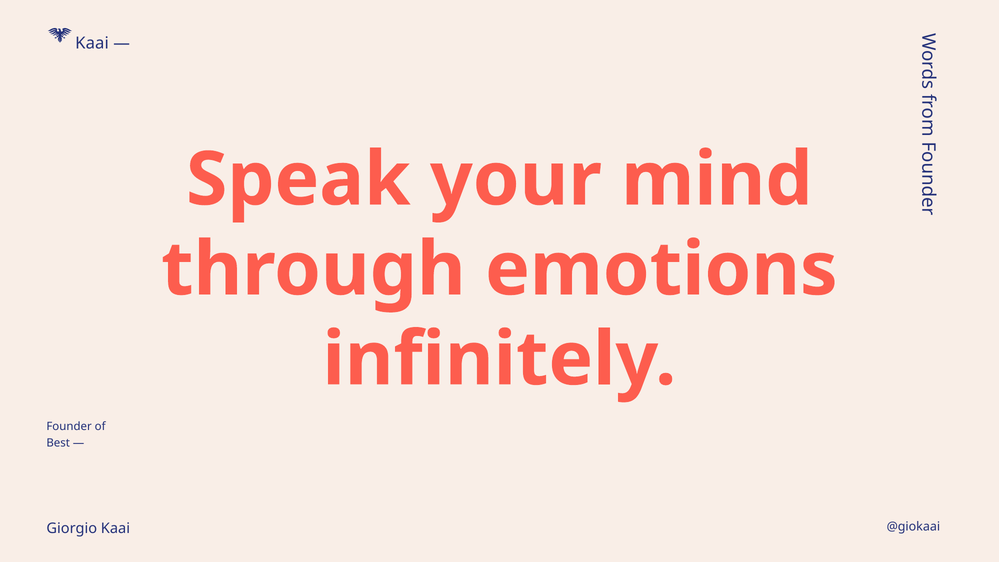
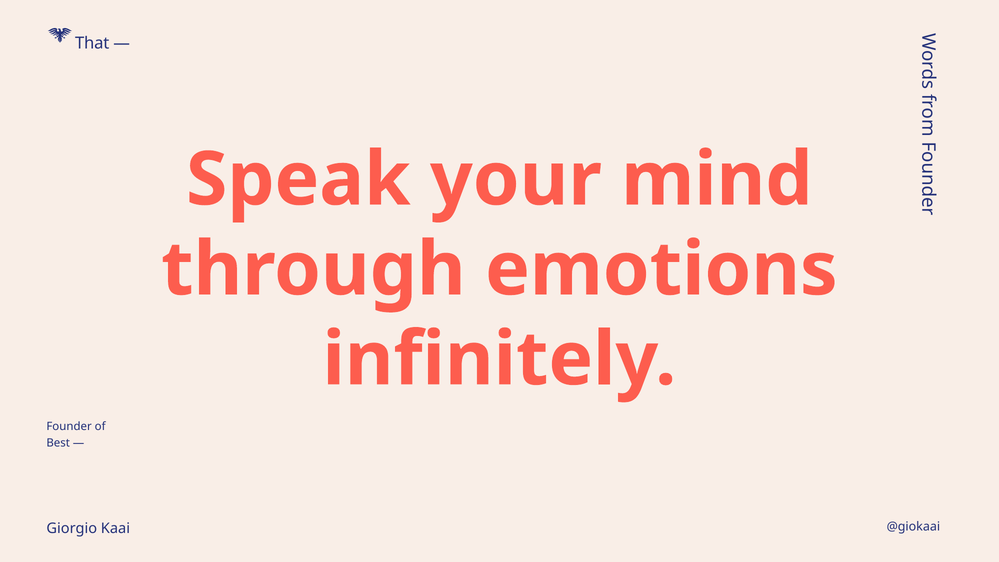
Kaai: Kaai -> That (92, 43)
